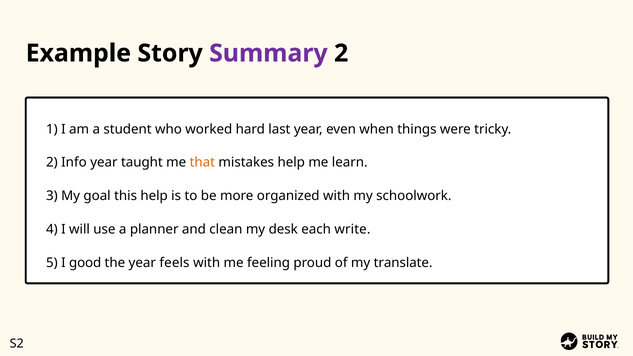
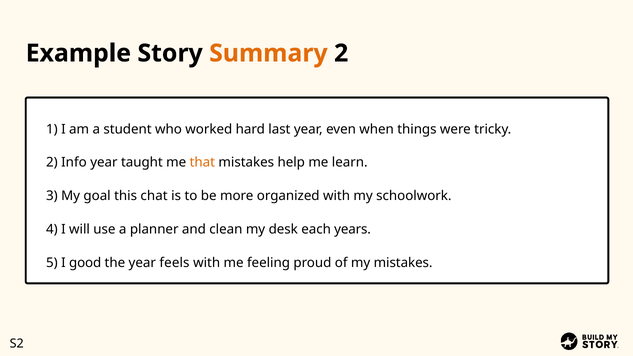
Summary colour: purple -> orange (268, 53)
this help: help -> chat (154, 196)
write: write -> years (353, 229)
my translate: translate -> mistakes (403, 263)
